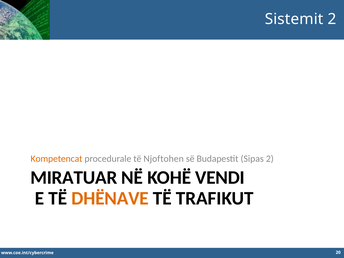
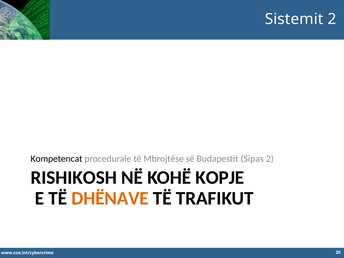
Kompetencat colour: orange -> black (57, 159)
Njoftohen: Njoftohen -> Mbrojtëse (164, 159)
MIRATUAR: MIRATUAR -> RISHIKOSH (74, 178)
VENDI: VENDI -> KOPJE (220, 178)
